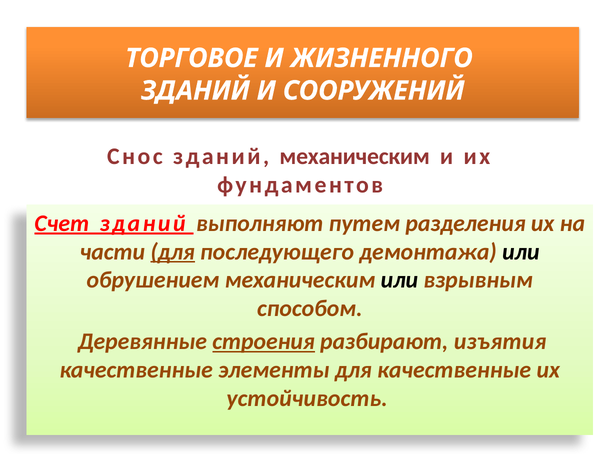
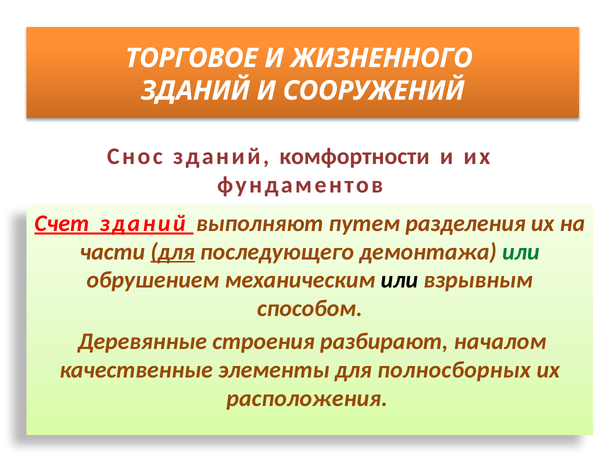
зданий механическим: механическим -> комфортности (355, 156)
или colour: black -> green (521, 252)
строения underline: present -> none (264, 342)
изъятия: изъятия -> началом (500, 342)
для качественные: качественные -> полносборных (454, 370)
устойчивость: устойчивость -> расположения (307, 399)
